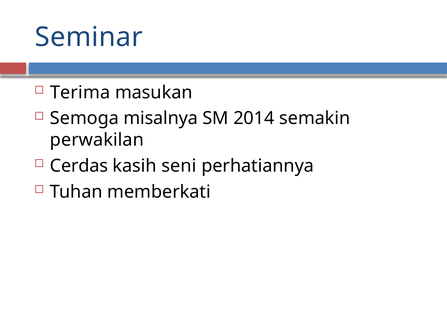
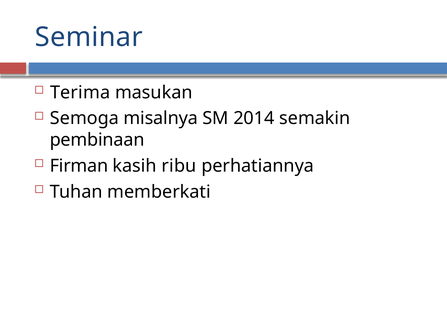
perwakilan: perwakilan -> pembinaan (97, 140)
Cerdas: Cerdas -> Firman (79, 166)
seni: seni -> ribu (179, 166)
